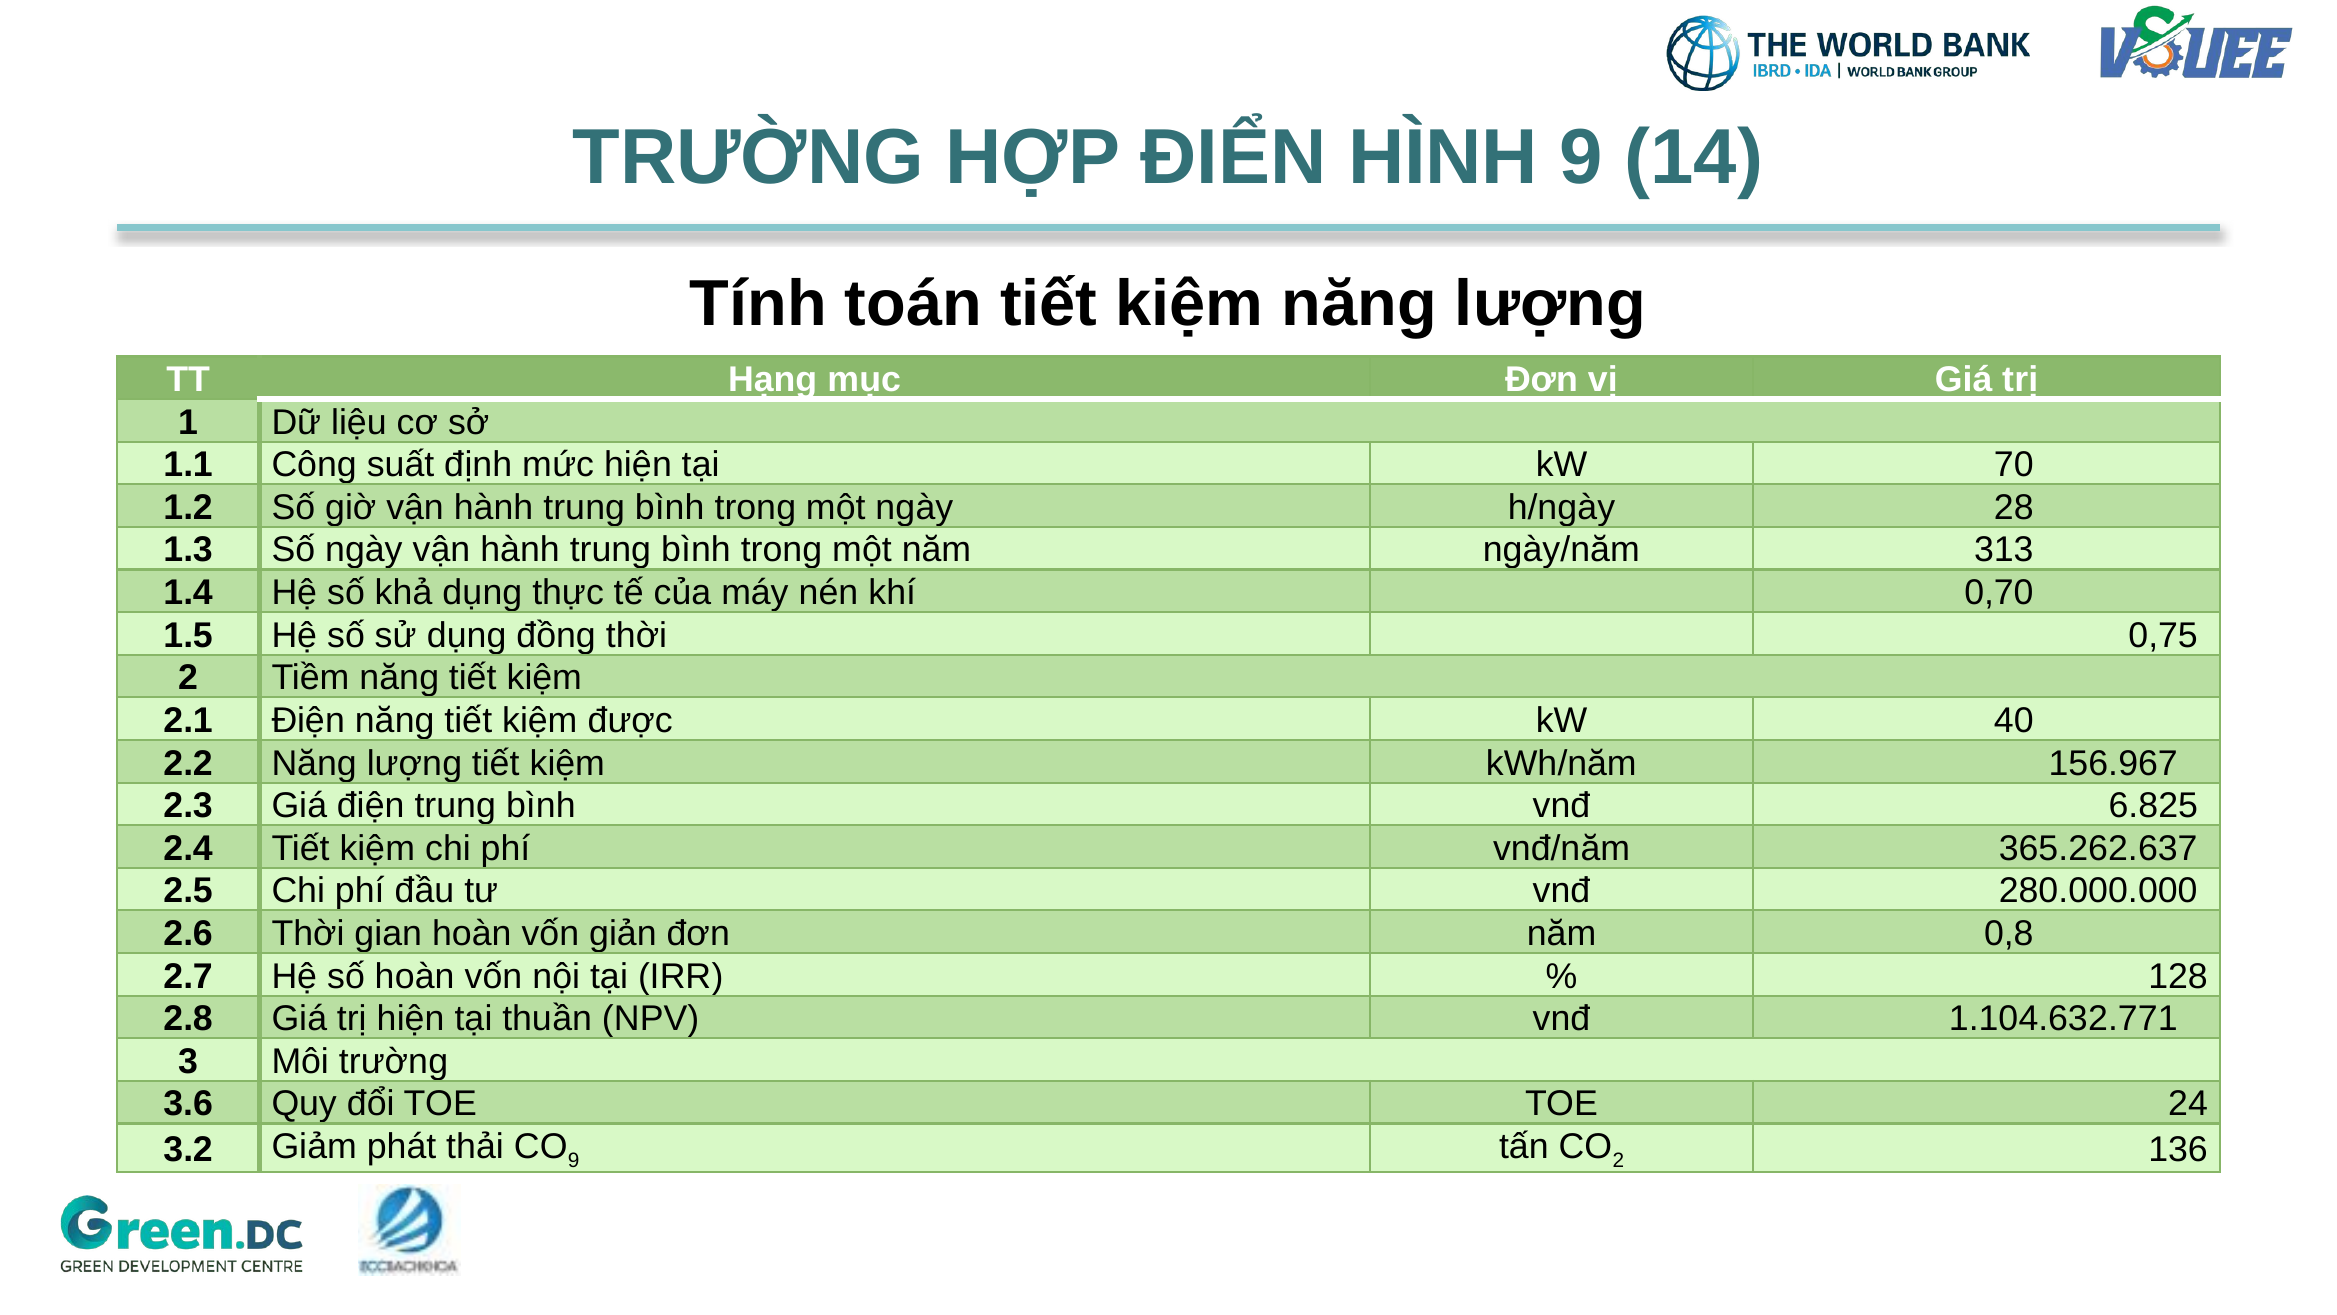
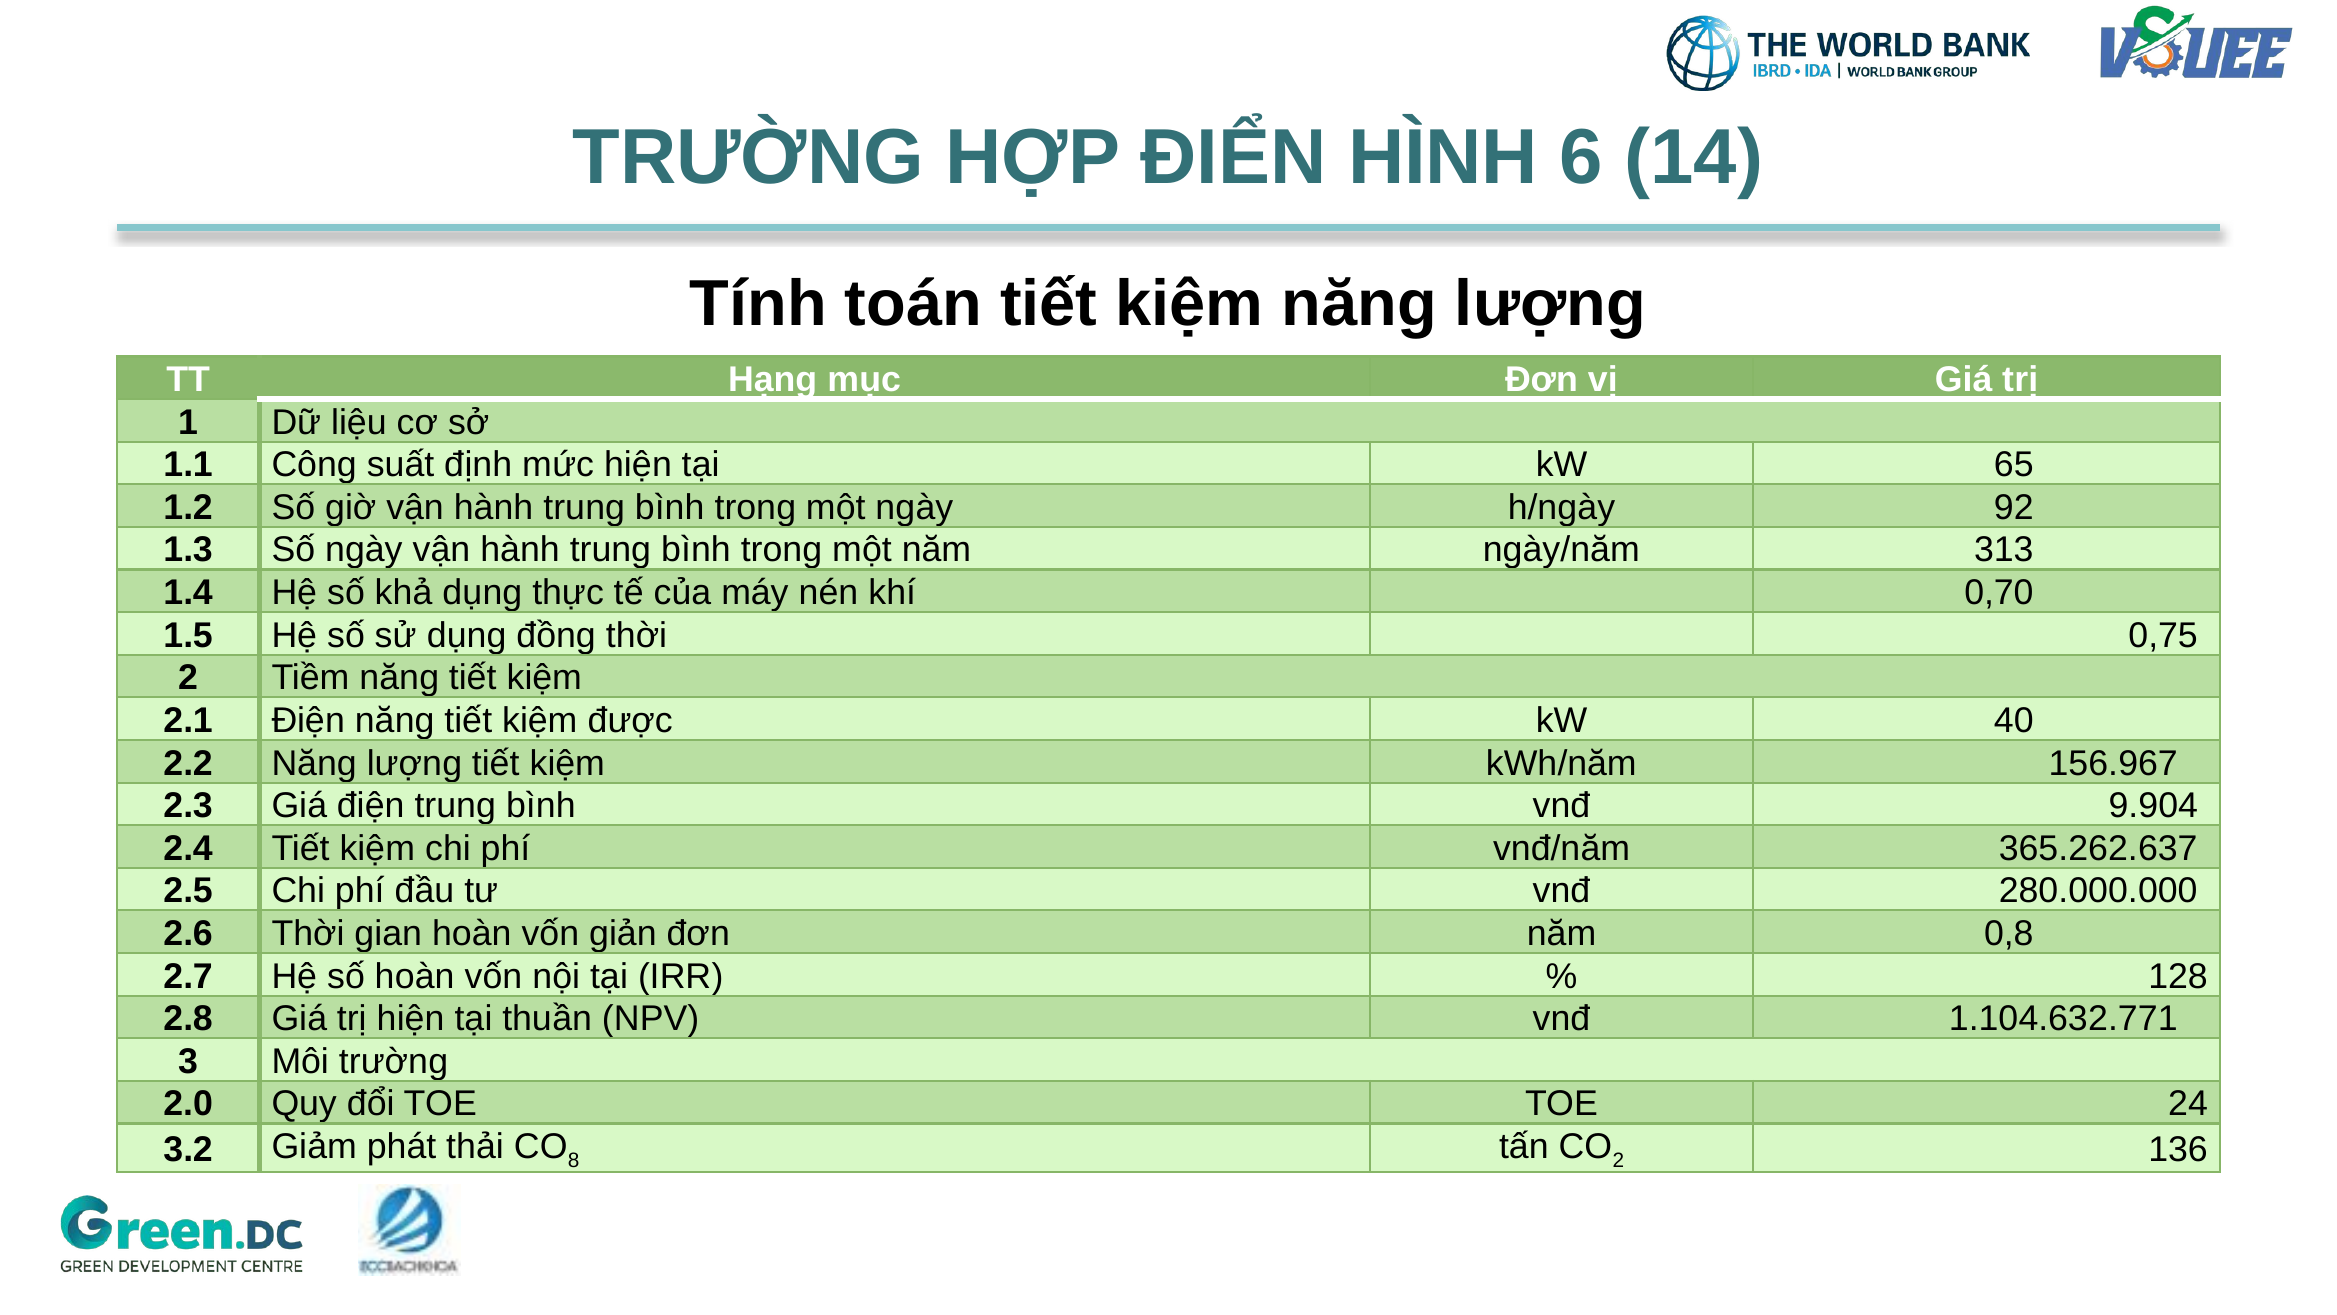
HÌNH 9: 9 -> 6 (1581, 158)
70: 70 -> 65 (2014, 465)
28: 28 -> 92 (2014, 507)
6.825: 6.825 -> 9.904 (2153, 806)
3.6: 3.6 -> 2.0 (188, 1104)
9: 9 -> 8 (574, 1161)
